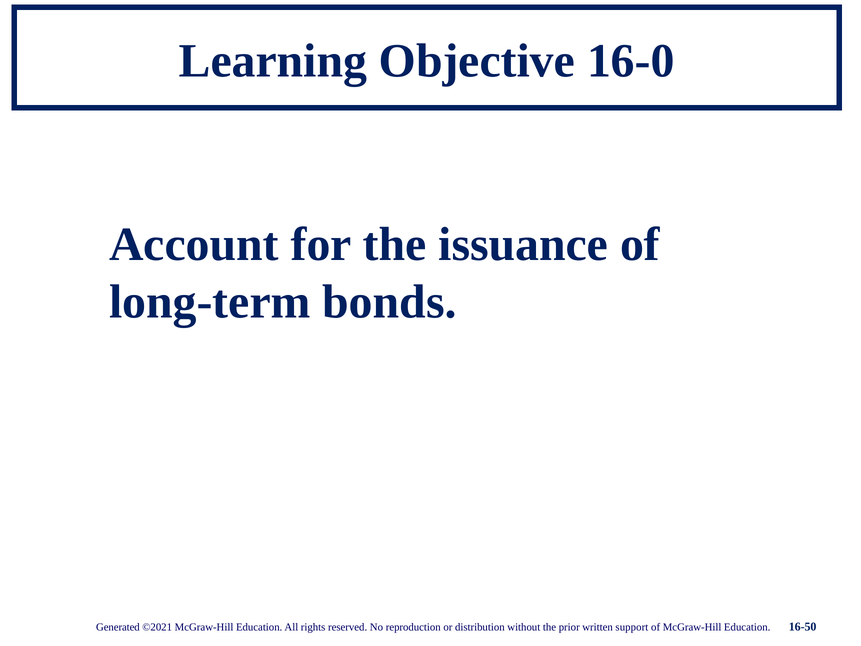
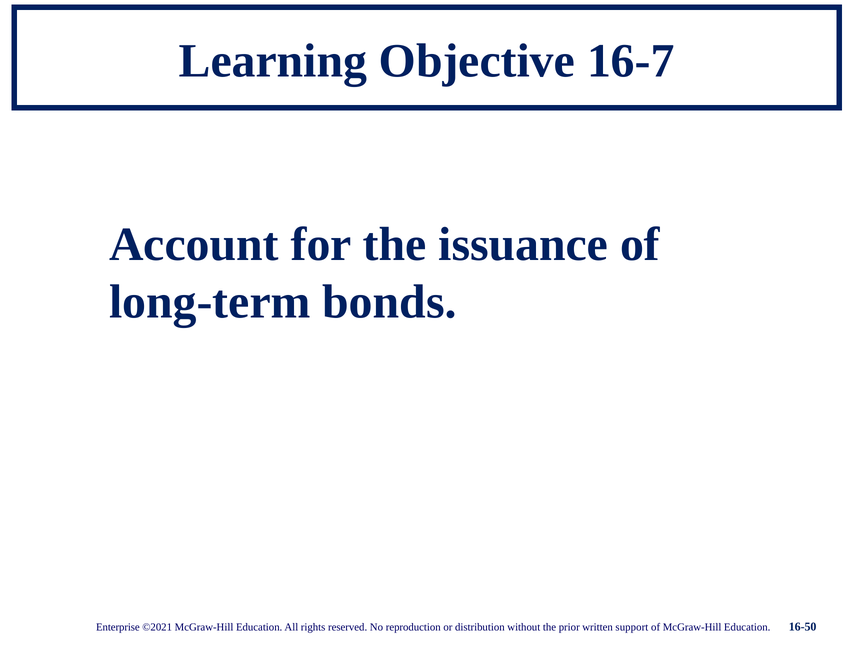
16-0: 16-0 -> 16-7 (631, 61)
Generated: Generated -> Enterprise (118, 627)
